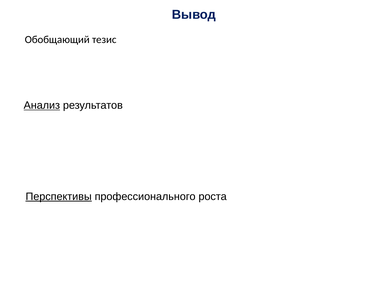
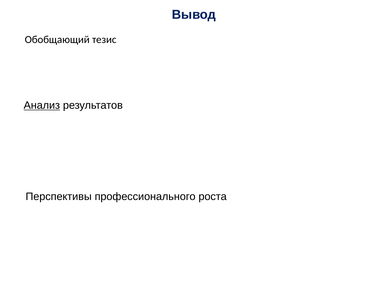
Перспективы underline: present -> none (59, 197)
